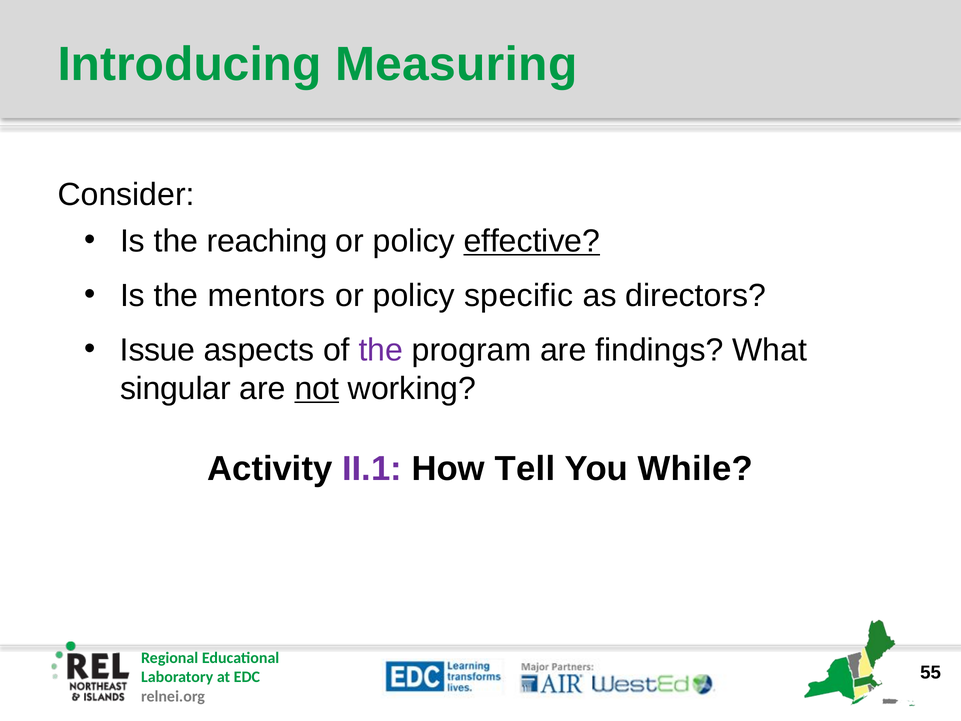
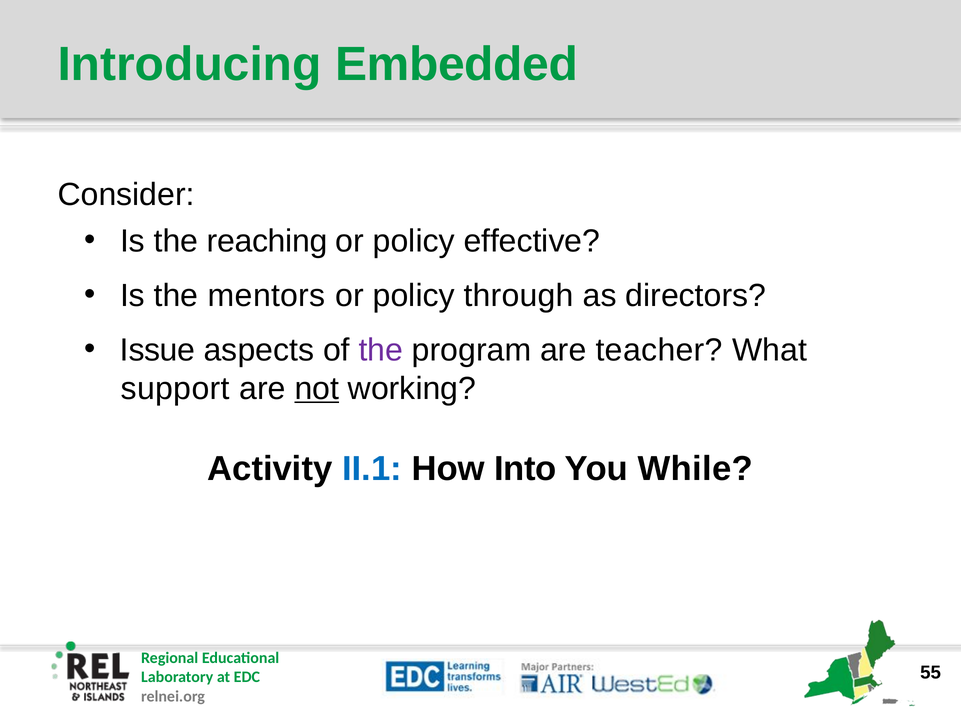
Measuring: Measuring -> Embedded (457, 64)
effective underline: present -> none (532, 241)
specific: specific -> through (519, 295)
findings: findings -> teacher (659, 350)
singular: singular -> support (175, 388)
II.1 colour: purple -> blue (372, 469)
Tell: Tell -> Into (525, 469)
